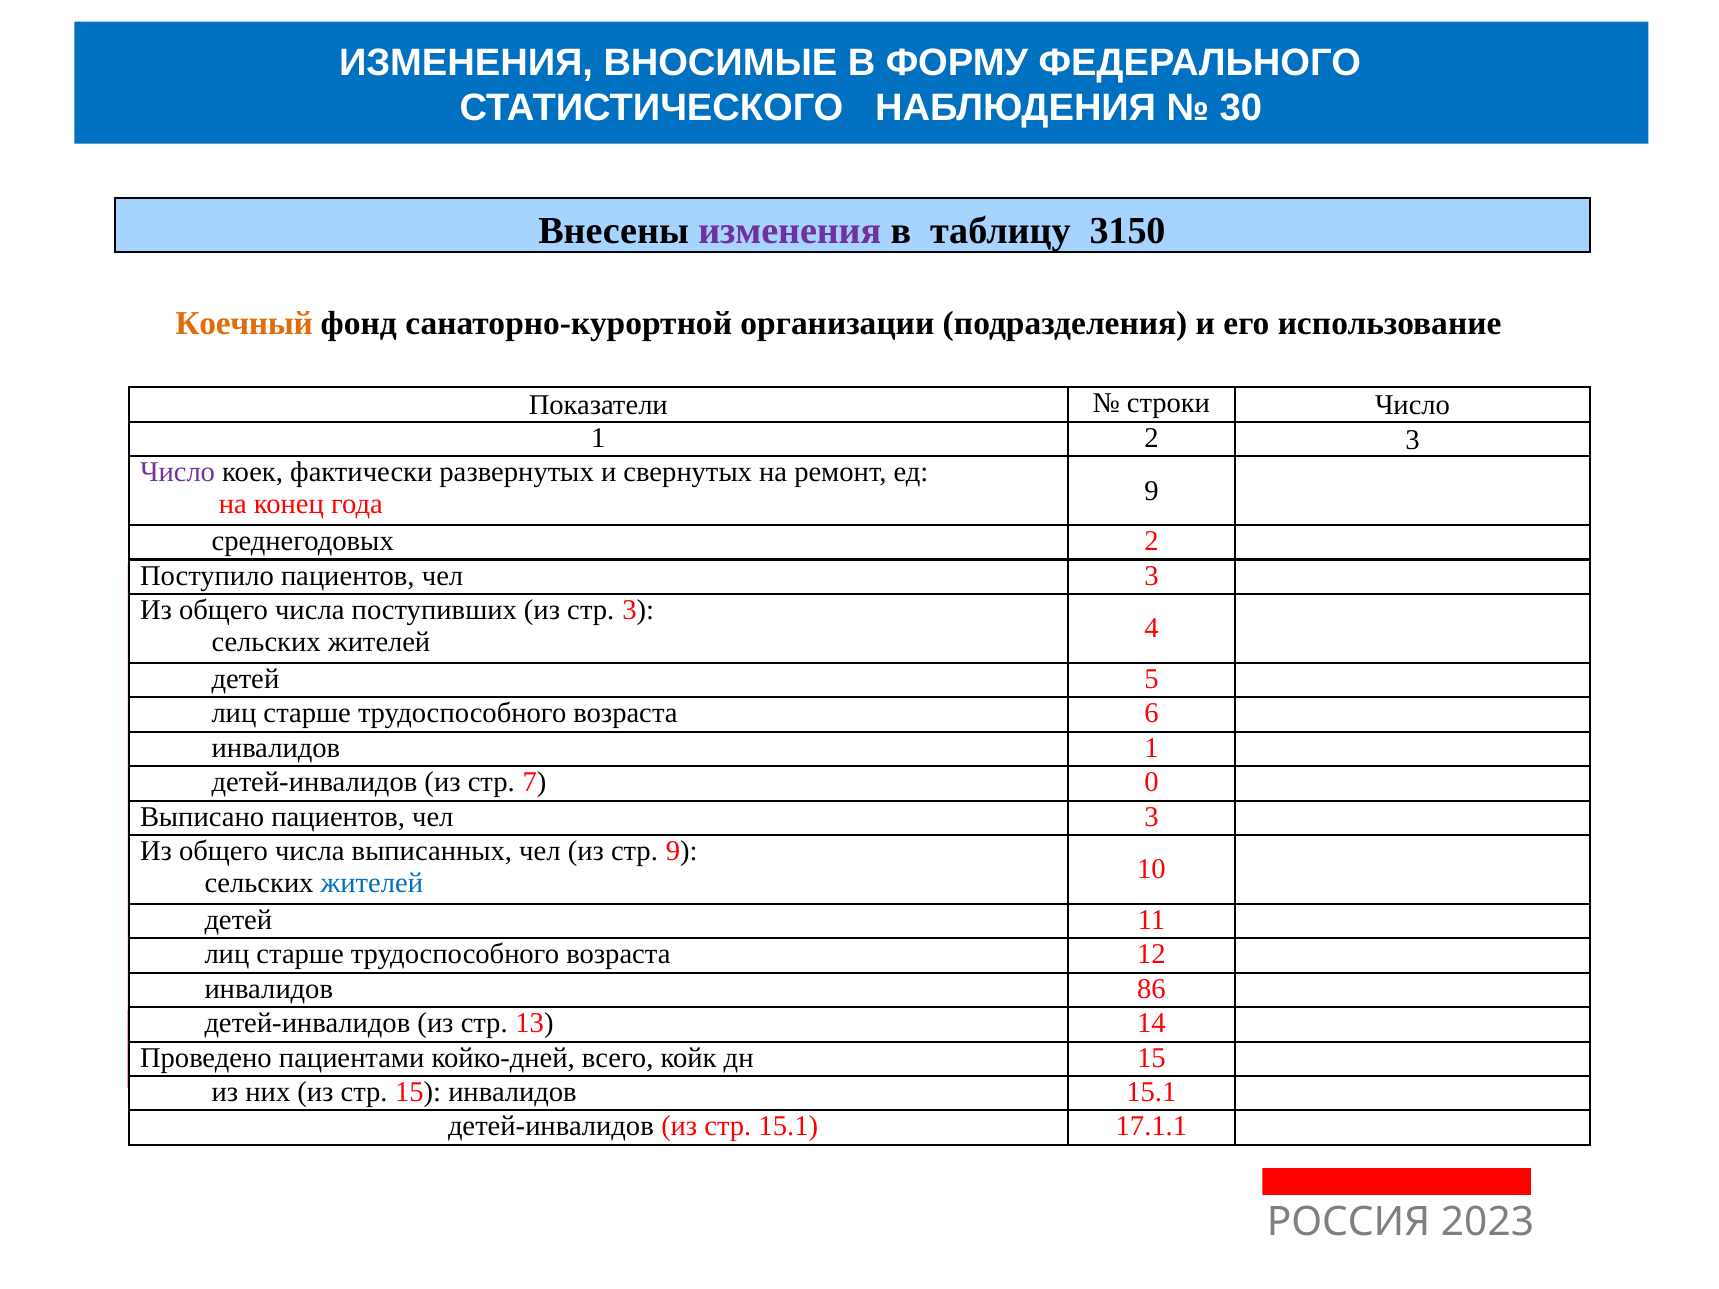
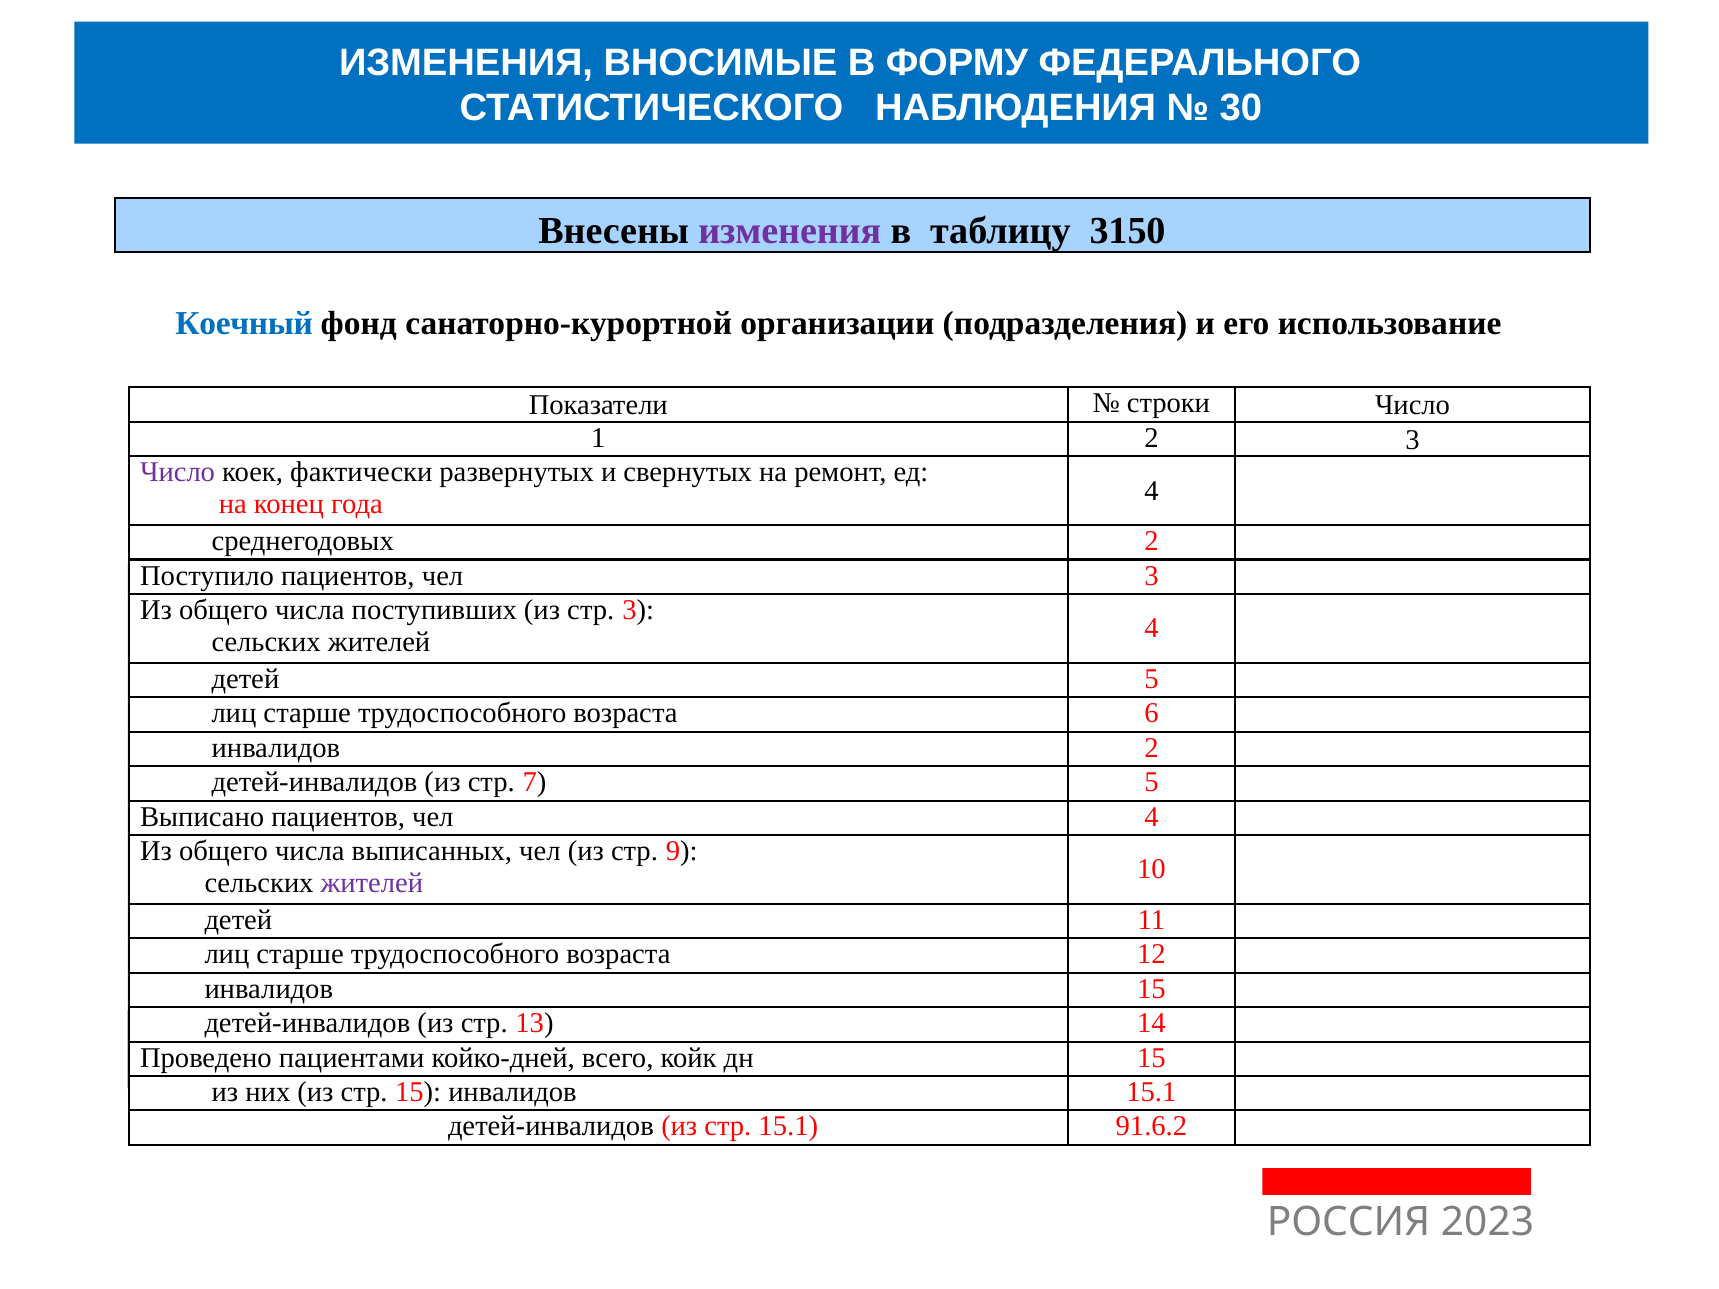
Коечный colour: orange -> blue (244, 324)
года 9: 9 -> 4 (1151, 491)
инвалидов 1: 1 -> 2 (1151, 748)
7 0: 0 -> 5 (1151, 782)
Выписано пациентов чел 3: 3 -> 4 (1151, 817)
жителей colour: blue -> purple (372, 883)
инвалидов 86: 86 -> 15 (1151, 989)
17.1.1: 17.1.1 -> 91.6.2 (1151, 1127)
